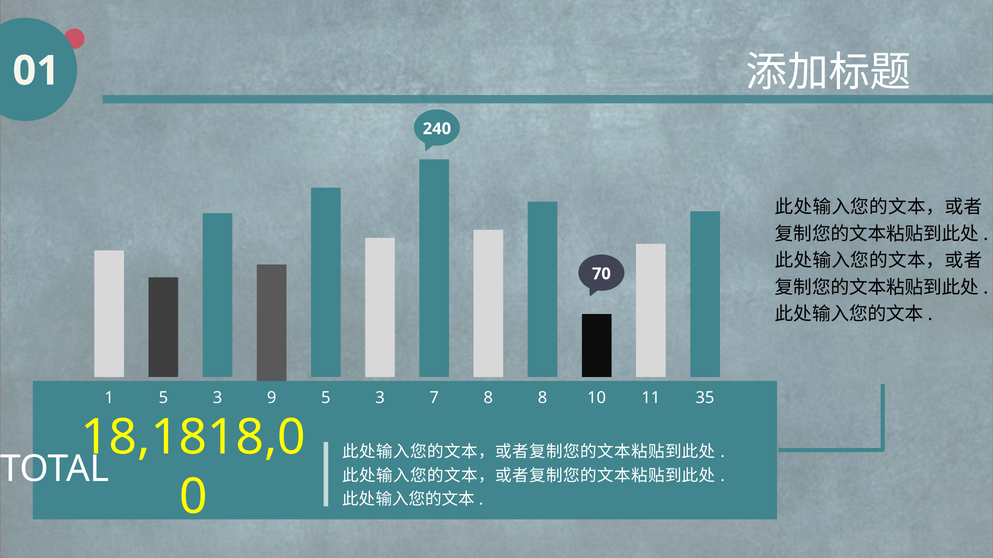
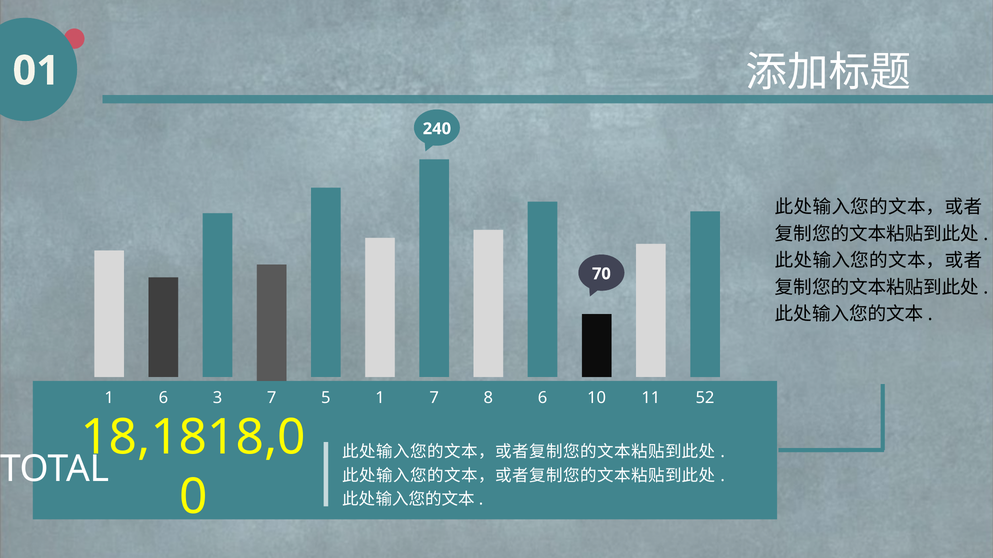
1 5: 5 -> 6 (163, 398)
3 9: 9 -> 7 (272, 398)
3: 3 -> 1 (380, 398)
8 8: 8 -> 6 (543, 398)
35: 35 -> 52 (705, 398)
